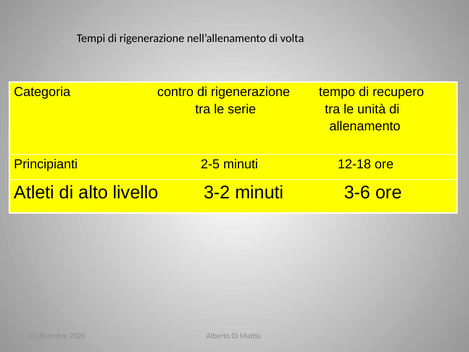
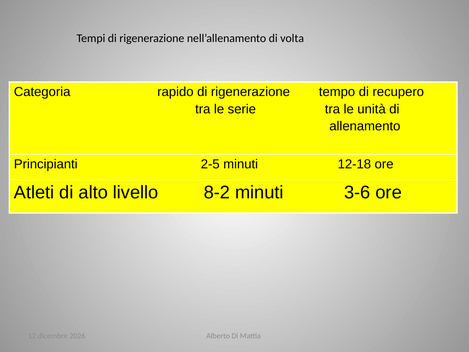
contro: contro -> rapido (175, 92)
3-2: 3-2 -> 8-2 (217, 192)
